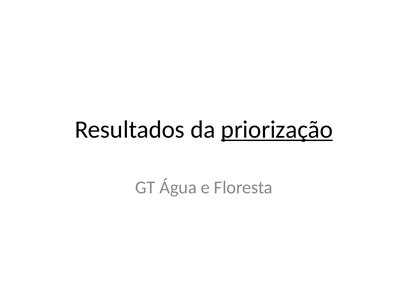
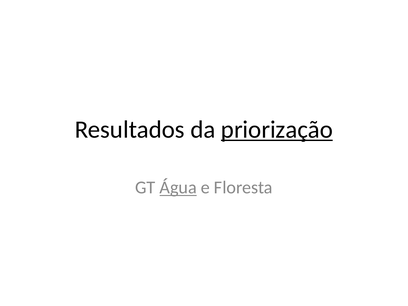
Água underline: none -> present (178, 188)
